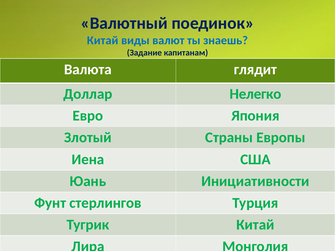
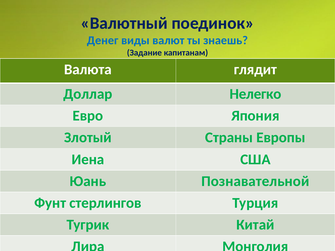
Китай: Китай -> Денег (103, 40)
Инициативности: Инициативности -> Познавательной (255, 181)
